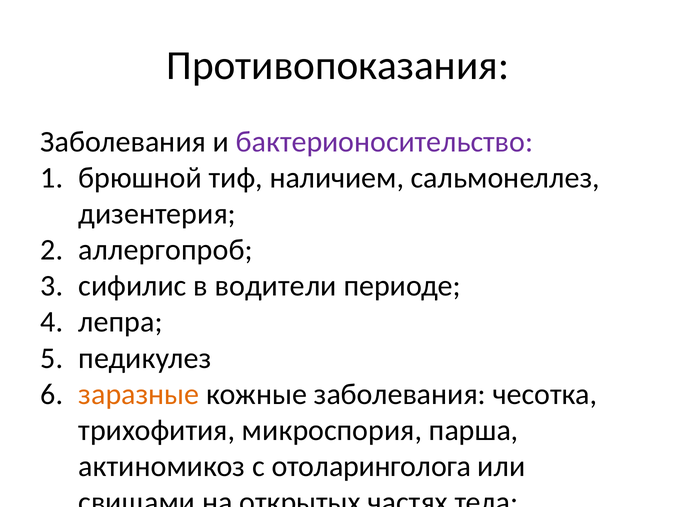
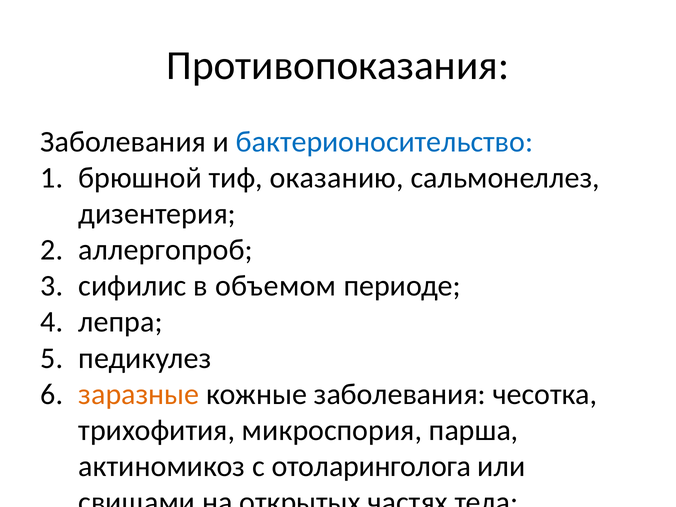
бактерионосительство colour: purple -> blue (384, 142)
тиф наличием: наличием -> оказанию (337, 178)
водители: водители -> объемом (276, 286)
